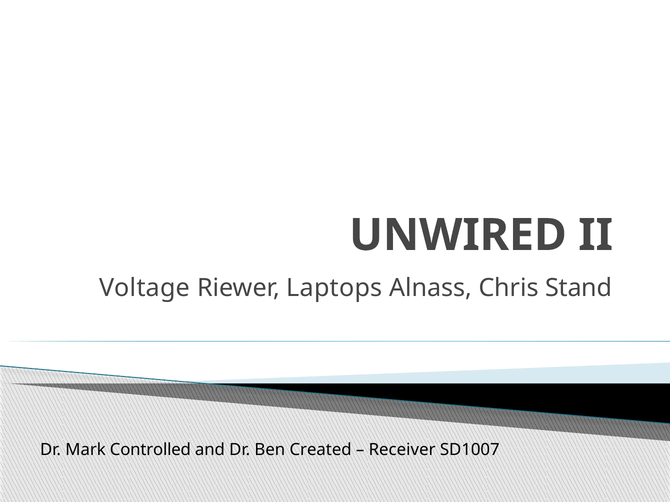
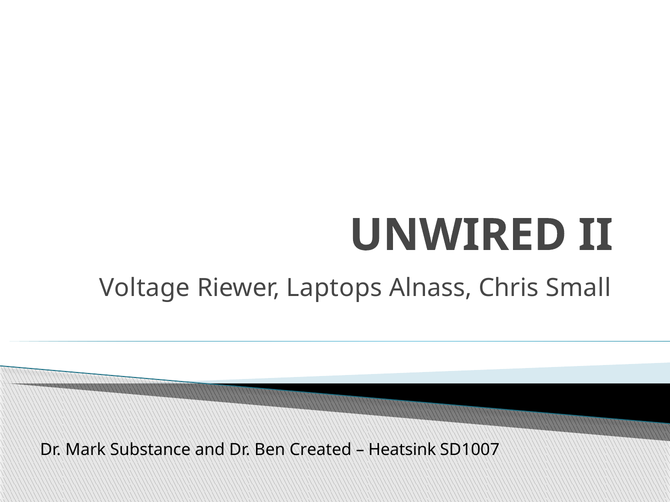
Stand: Stand -> Small (578, 288)
Controlled: Controlled -> Substance (150, 450)
Receiver: Receiver -> Heatsink (402, 450)
